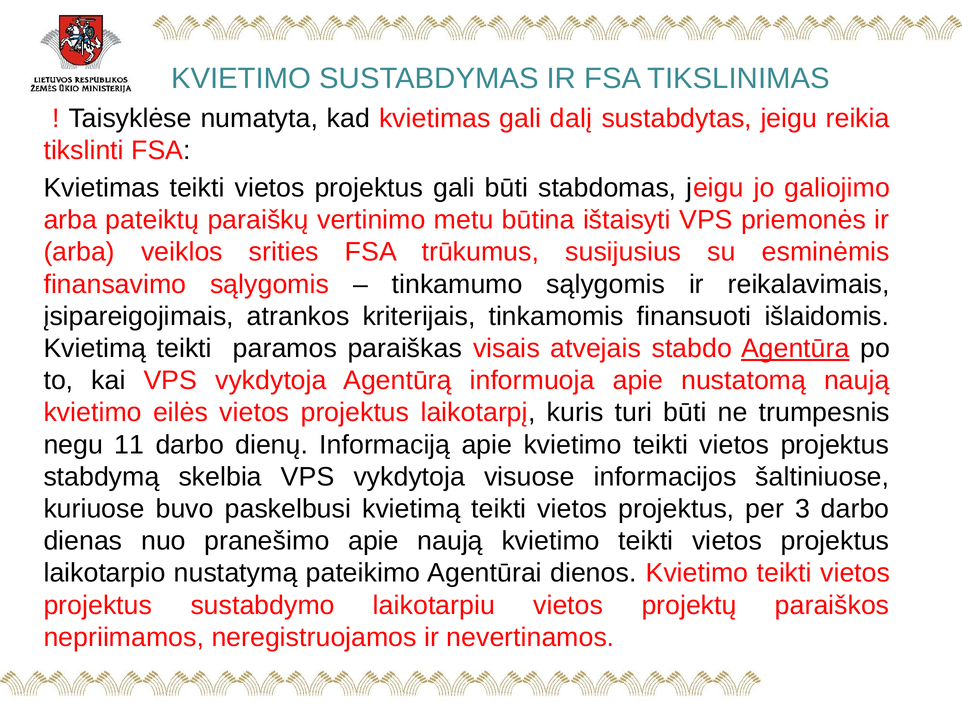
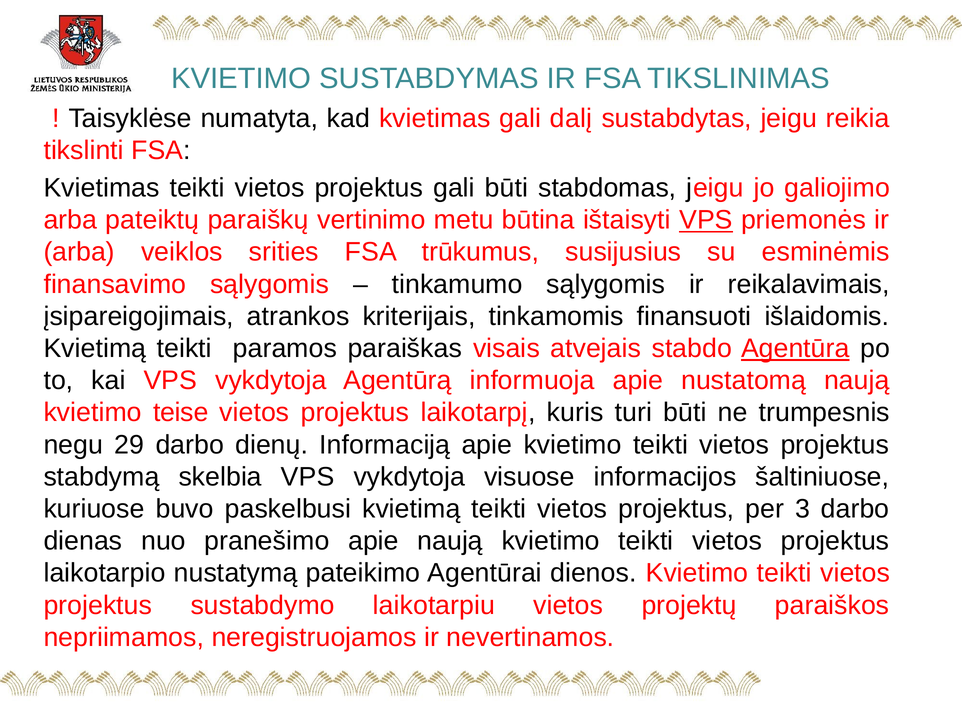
VPS underline: none -> present (706, 220)
eilės: eilės -> teise (181, 412)
11: 11 -> 29 (129, 444)
